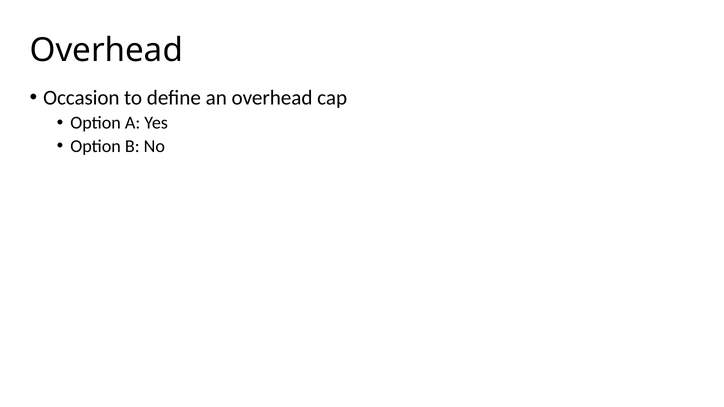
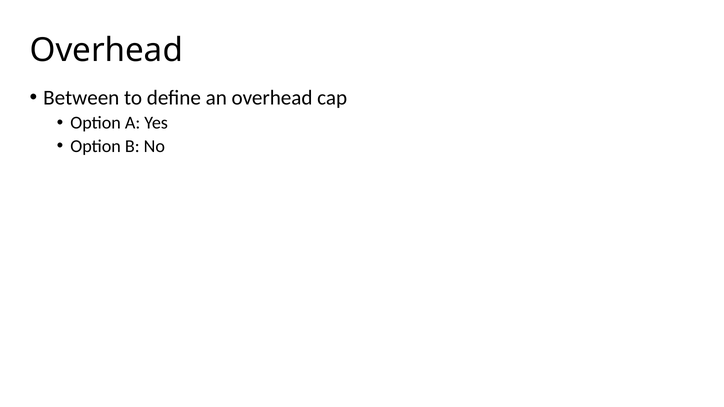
Occasion: Occasion -> Between (81, 98)
